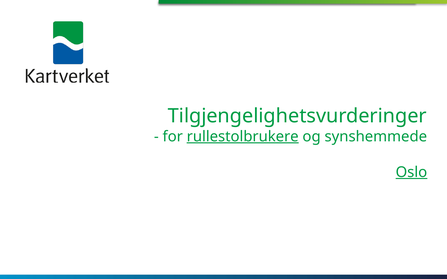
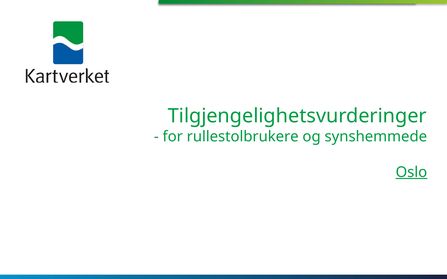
rullestolbrukere underline: present -> none (243, 137)
